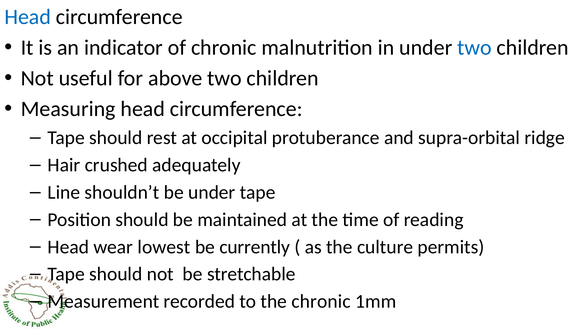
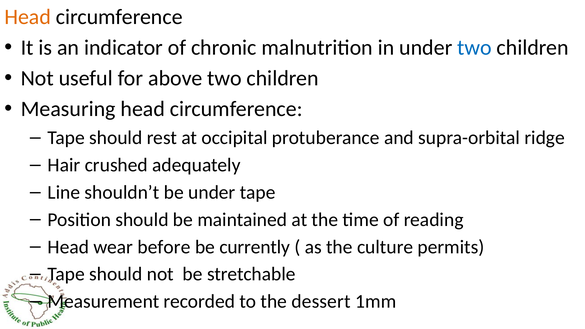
Head colour: blue -> orange (28, 17)
lowest: lowest -> before (164, 247)
the chronic: chronic -> dessert (321, 302)
